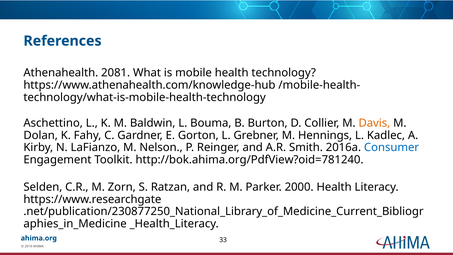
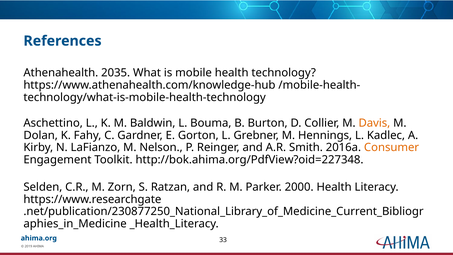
2081: 2081 -> 2035 (116, 73)
Consumer colour: blue -> orange (392, 147)
http://bok.ahima.org/PdfView?oid=781240: http://bok.ahima.org/PdfView?oid=781240 -> http://bok.ahima.org/PdfView?oid=227348 (249, 160)
